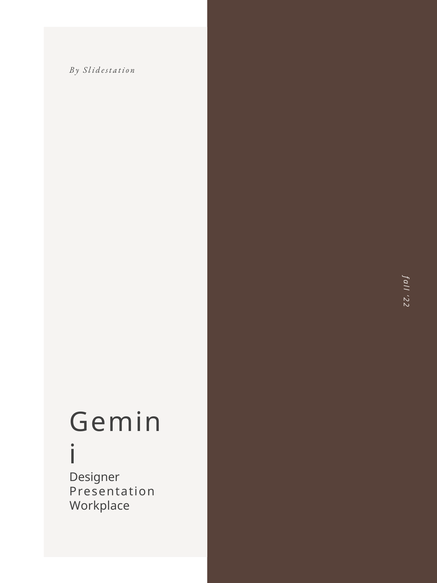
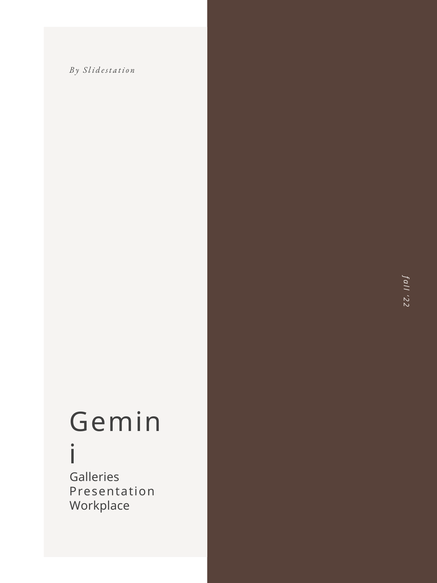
Designer: Designer -> Galleries (94, 477)
